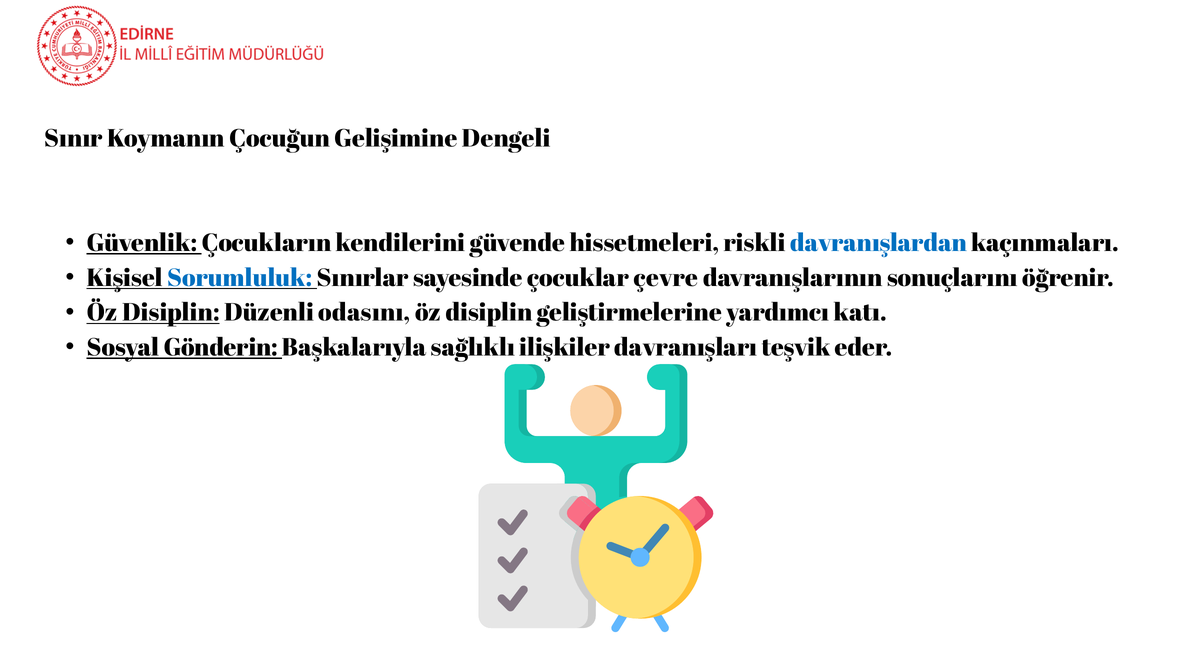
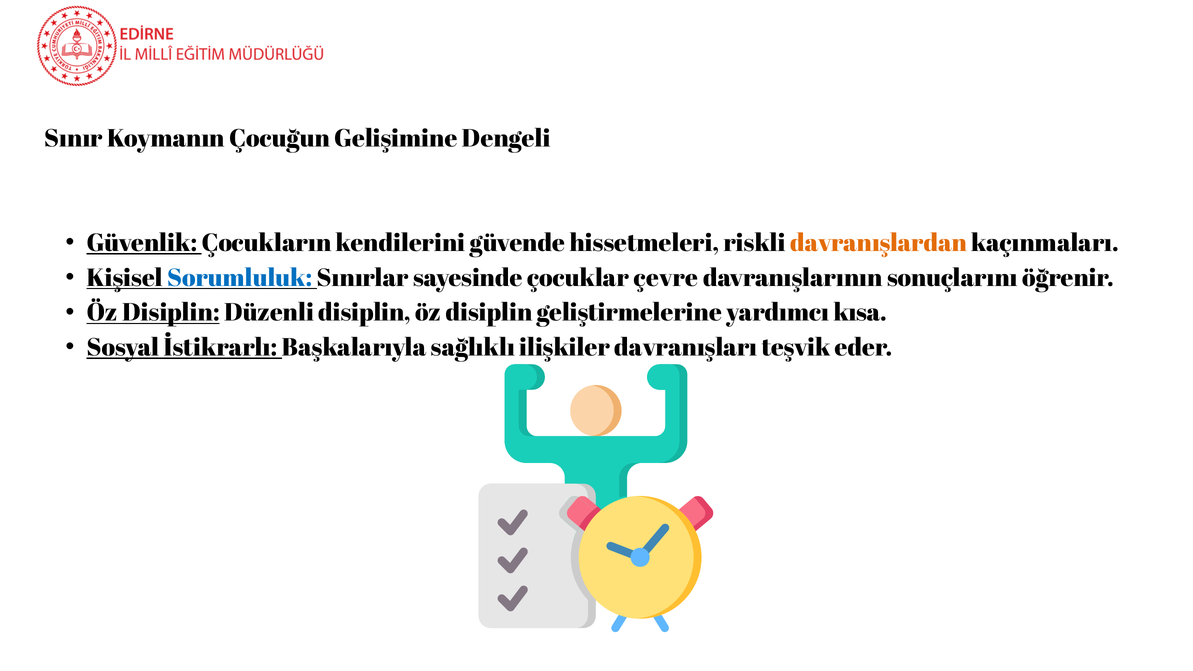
davranışlardan colour: blue -> orange (879, 243)
Düzenli odasını: odasını -> disiplin (365, 313)
katı: katı -> kısa (860, 313)
Gönderin: Gönderin -> İstikrarlı (221, 348)
